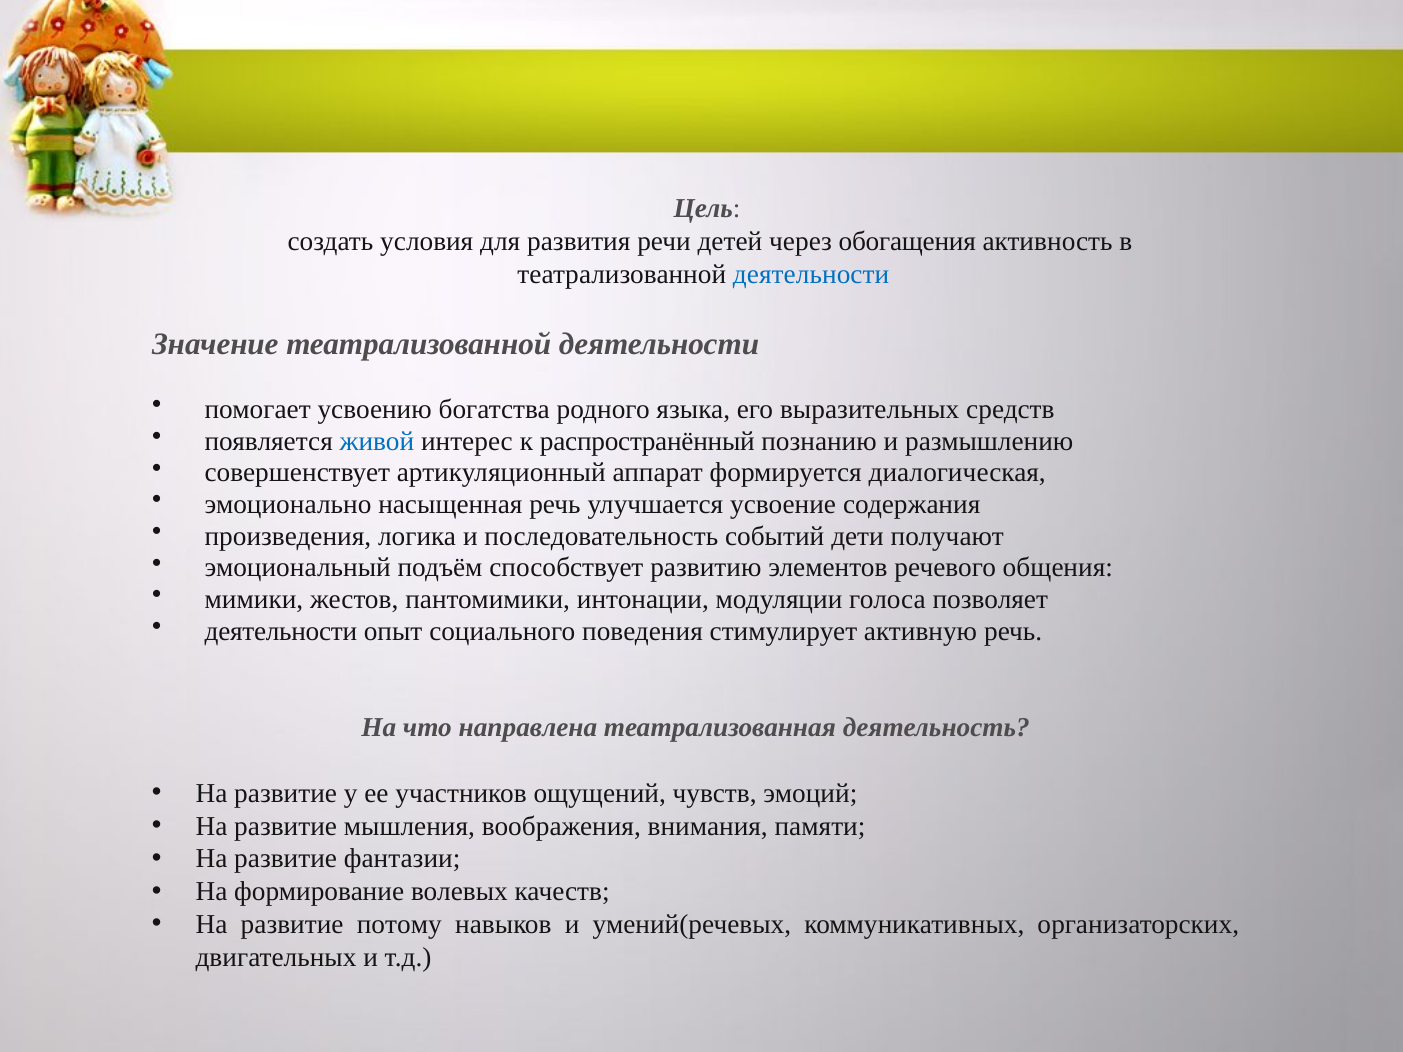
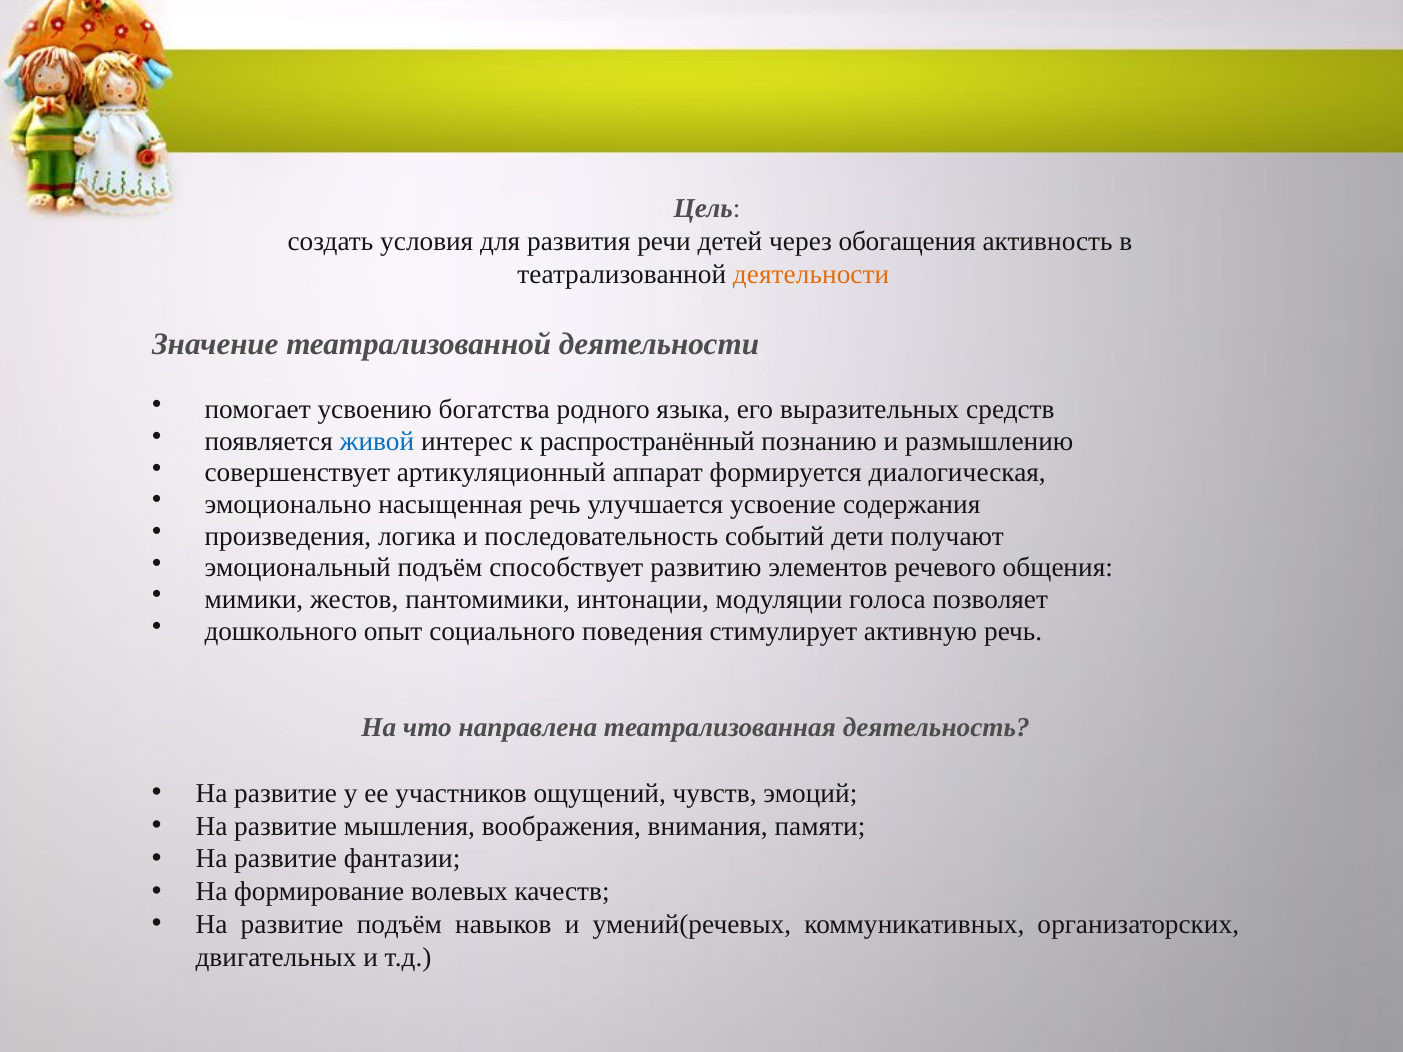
деятельности colour: blue -> orange (811, 274)
деятельности: деятельности -> дошкольного (281, 631)
развитие потому: потому -> подъём (399, 925)
